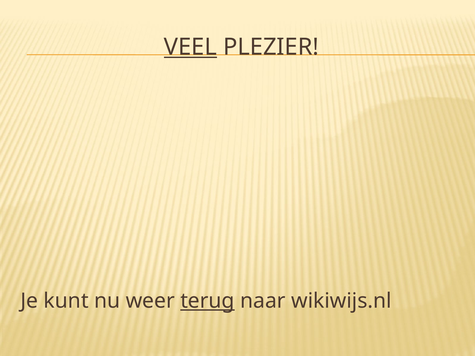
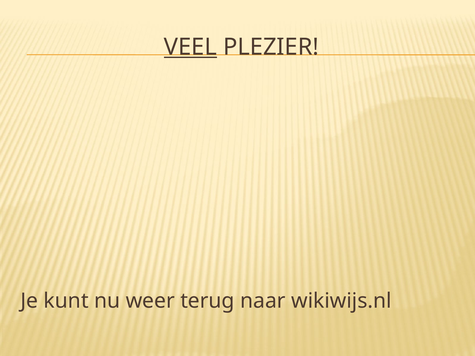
terug underline: present -> none (208, 301)
